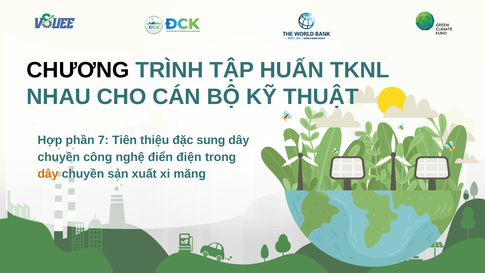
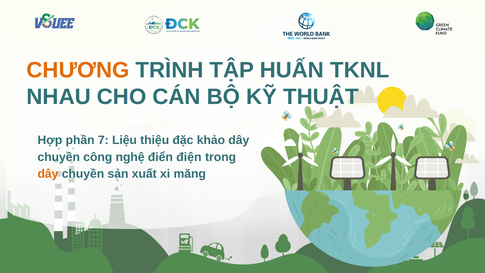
CHƯƠNG colour: black -> orange (78, 70)
Tiên: Tiên -> Liệu (124, 140)
sung: sung -> khảo (211, 140)
